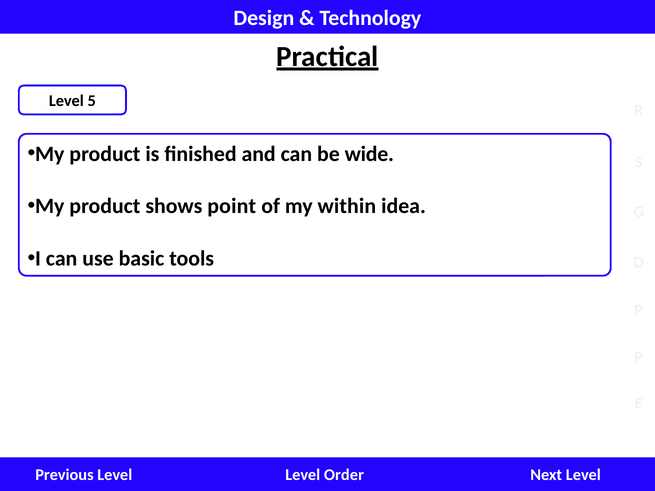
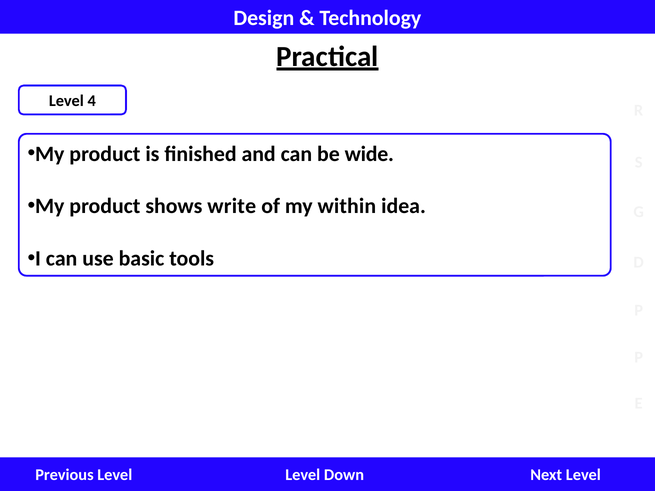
5: 5 -> 4 (92, 101)
point: point -> write (232, 206)
Order: Order -> Down (344, 475)
